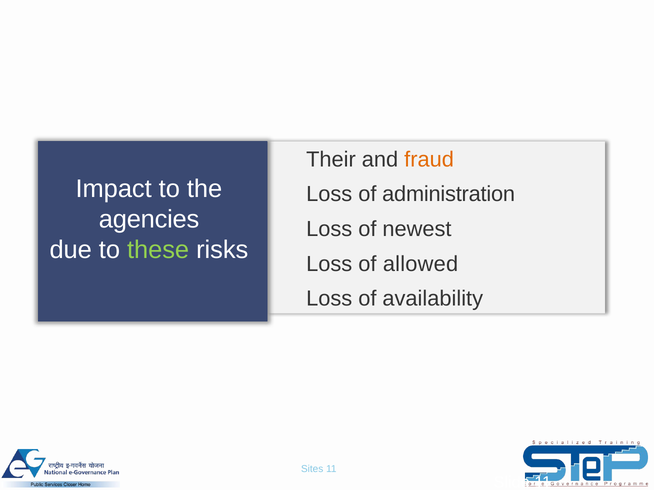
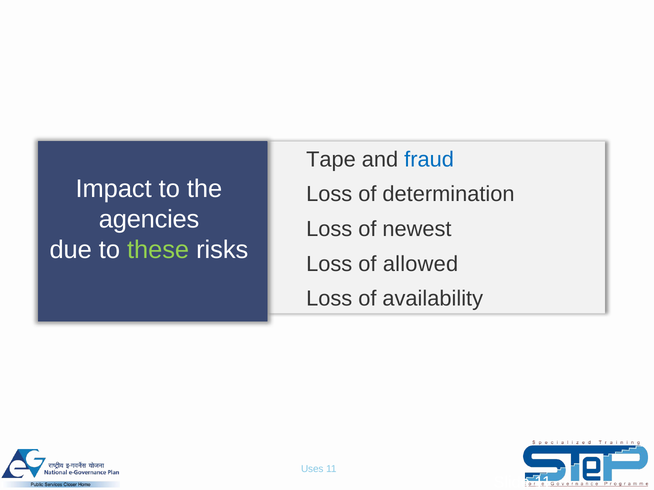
Their: Their -> Tape (331, 159)
fraud colour: orange -> blue (429, 159)
administration: administration -> determination (449, 194)
Sites: Sites -> Uses (312, 469)
